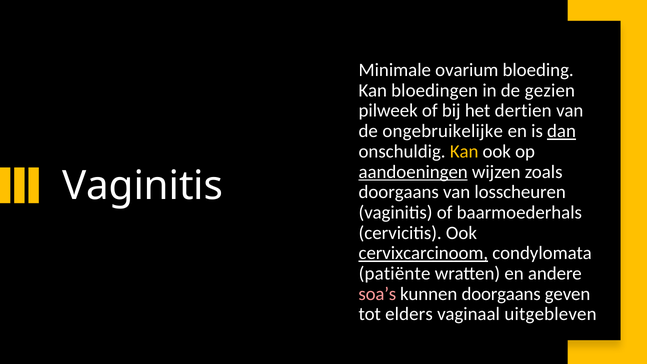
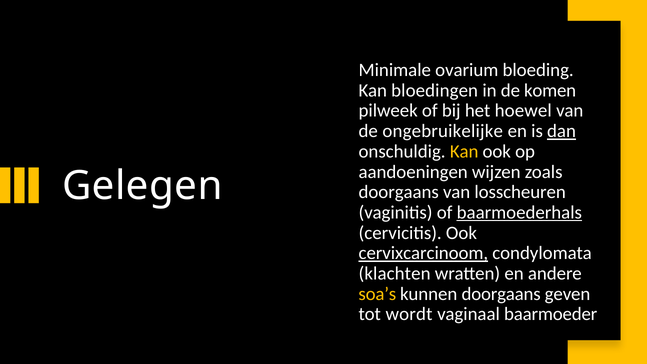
gezien: gezien -> komen (550, 90)
dertien: dertien -> hoewel (523, 111)
aandoeningen underline: present -> none (413, 172)
Vaginitis: Vaginitis -> Gelegen (142, 186)
baarmoederhals underline: none -> present (519, 212)
patiënte: patiënte -> klachten (395, 273)
soa’s colour: pink -> yellow (377, 294)
elders: elders -> wordt (409, 314)
uitgebleven: uitgebleven -> baarmoeder (551, 314)
